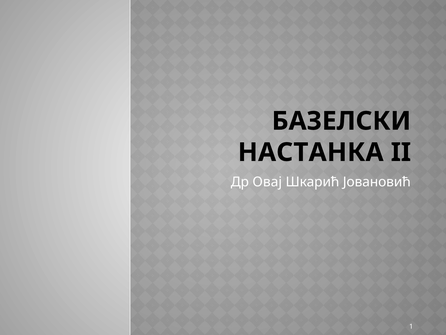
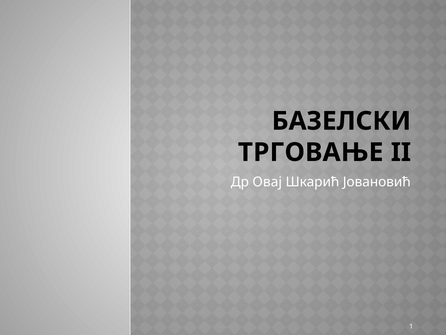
НАСТАНКА: НАСТАНКА -> ТРГОВАЊЕ (311, 152)
